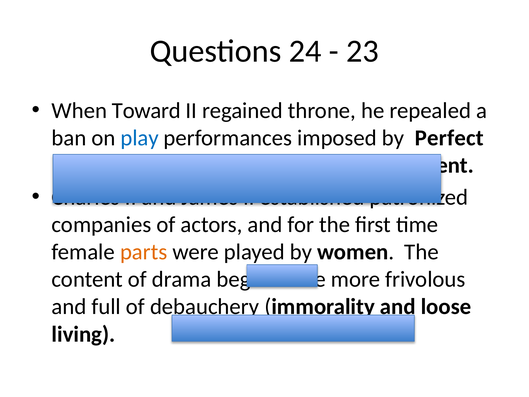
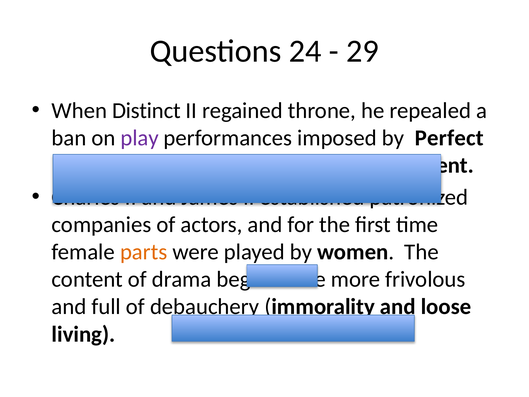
23: 23 -> 29 (362, 51)
Toward: Toward -> Distinct (146, 110)
play colour: blue -> purple (140, 138)
